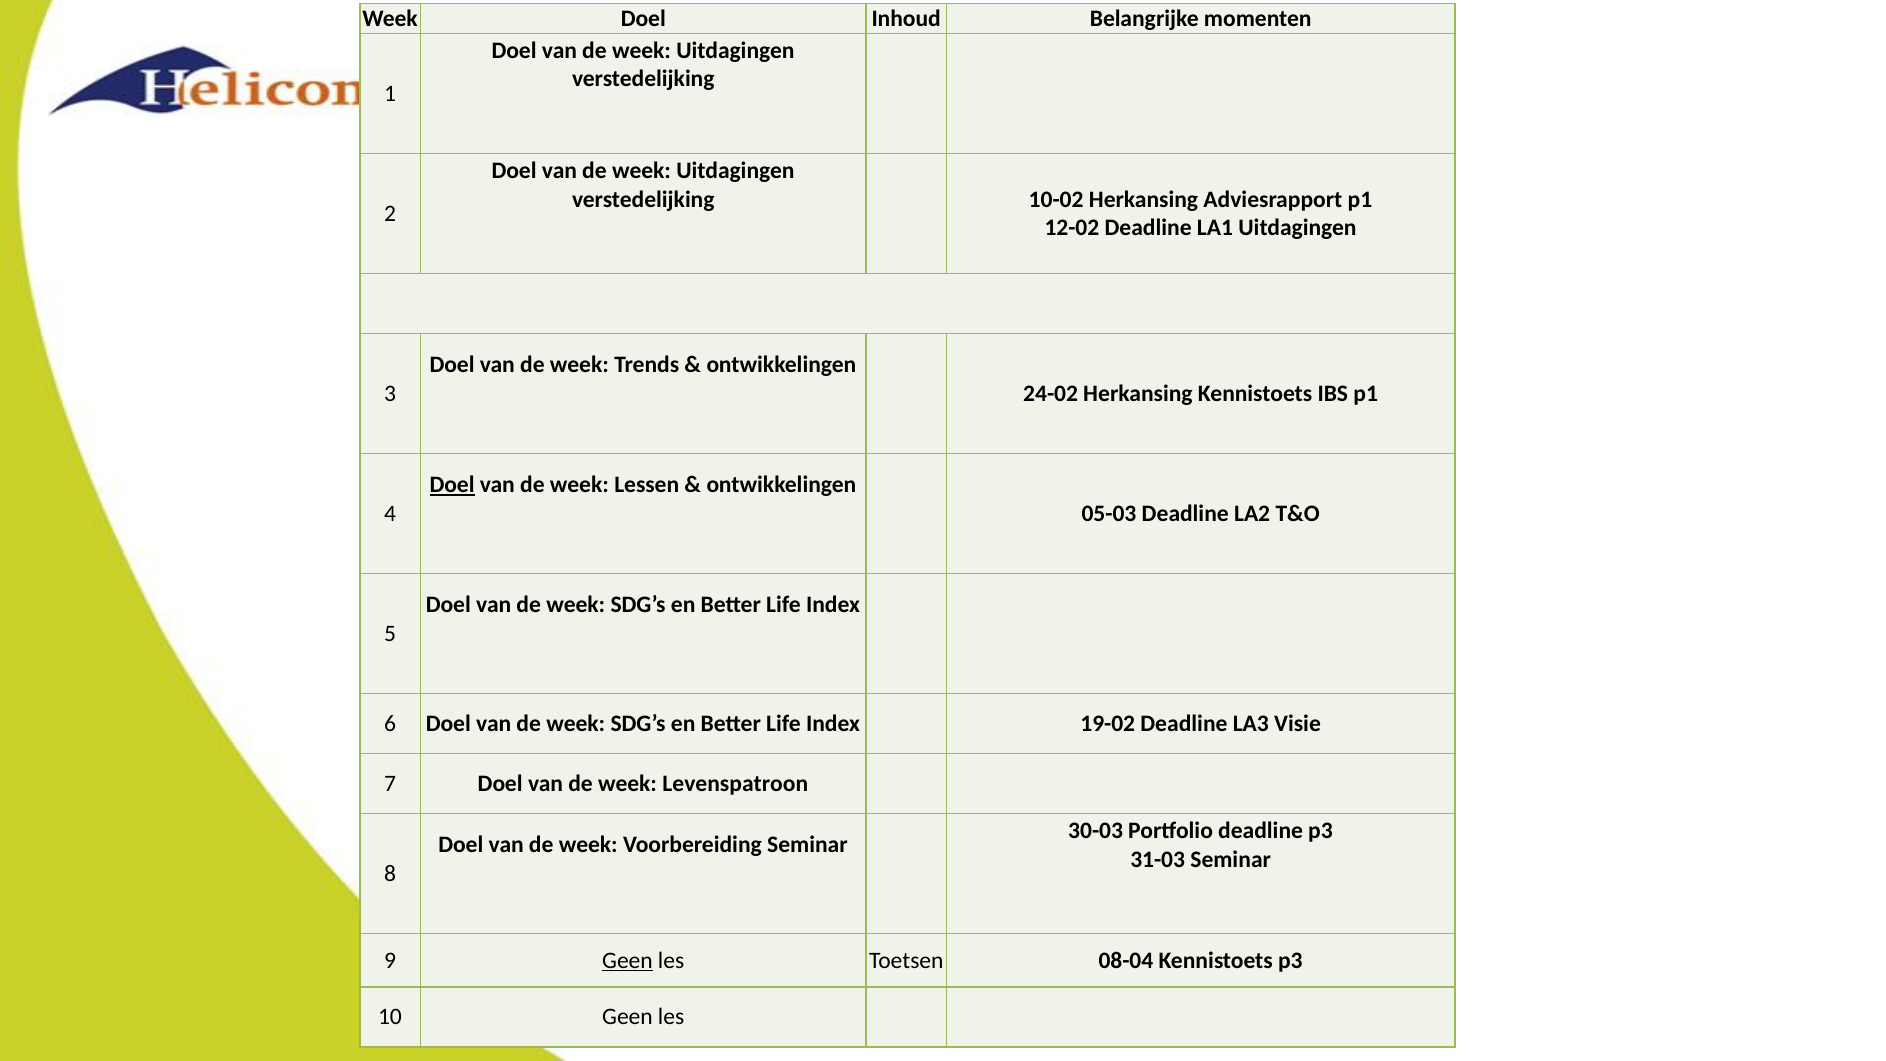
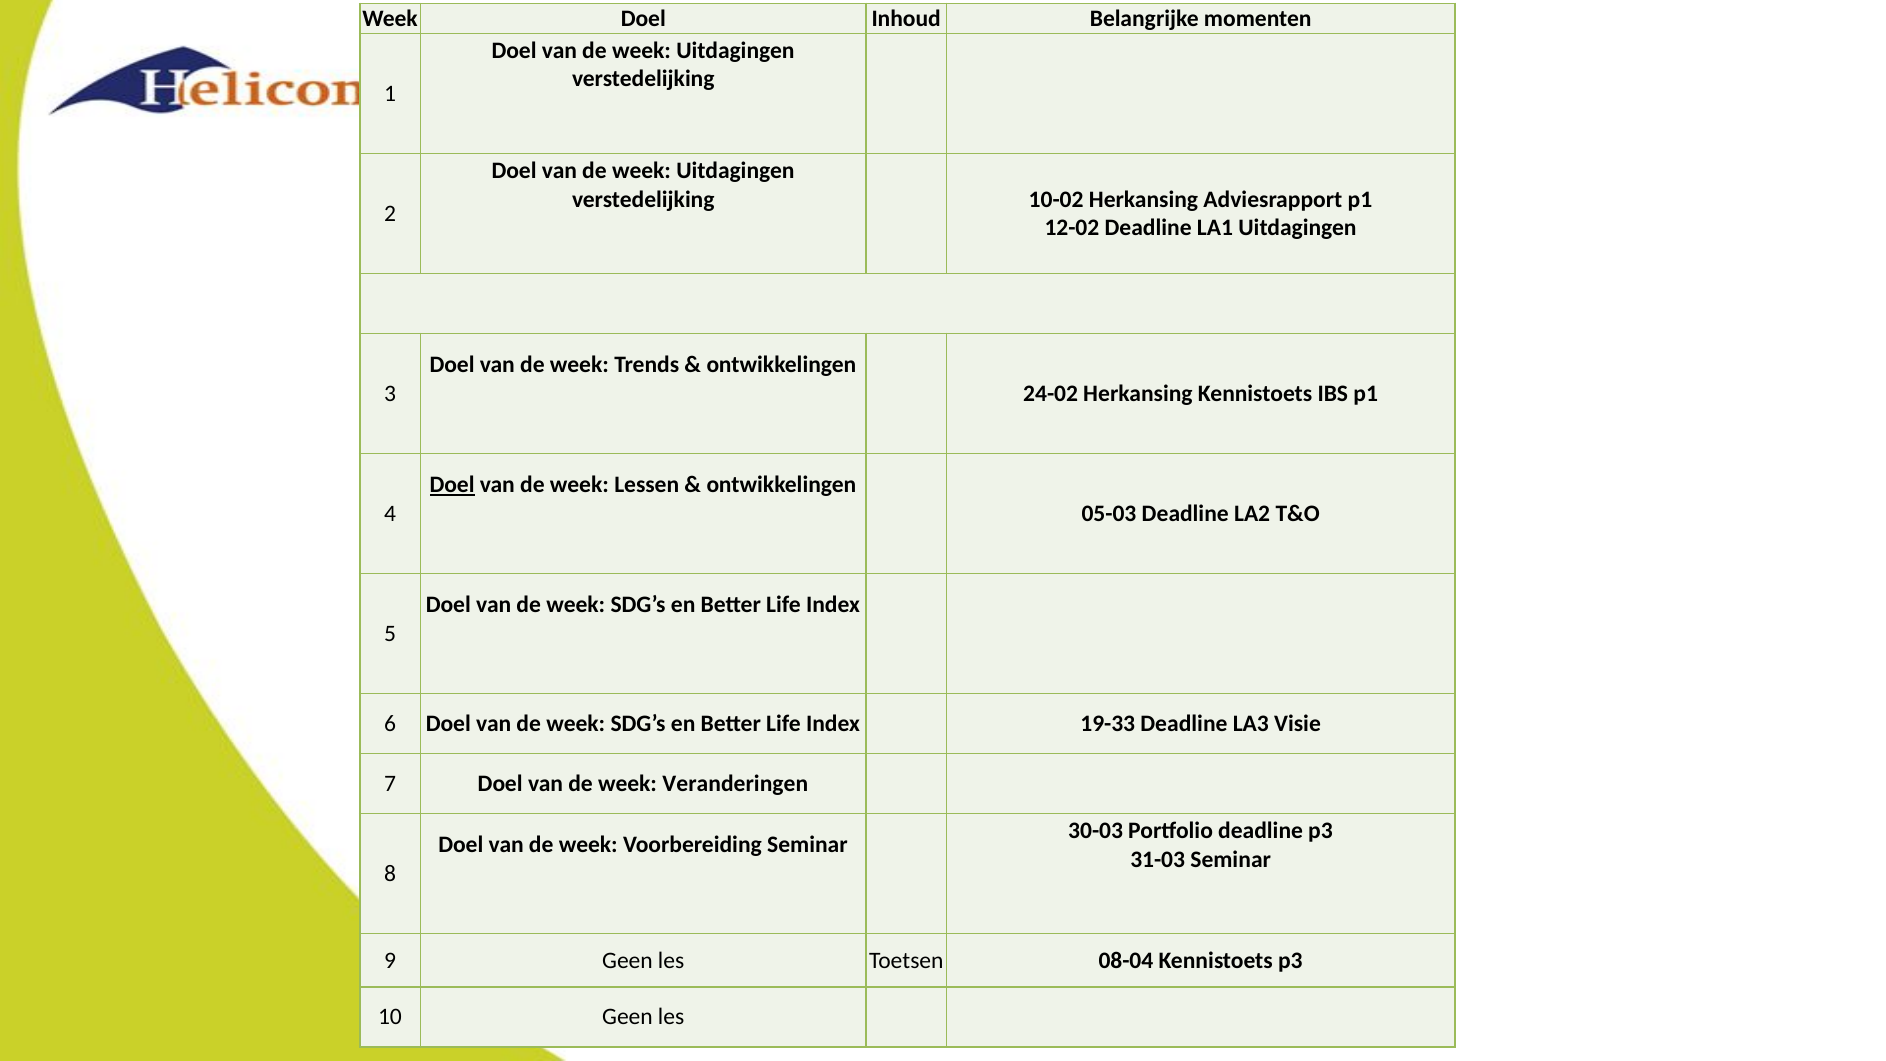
19-02: 19-02 -> 19-33 (1108, 724)
Levenspatroon: Levenspatroon -> Veranderingen (735, 784)
Geen underline: present -> none (627, 960)
